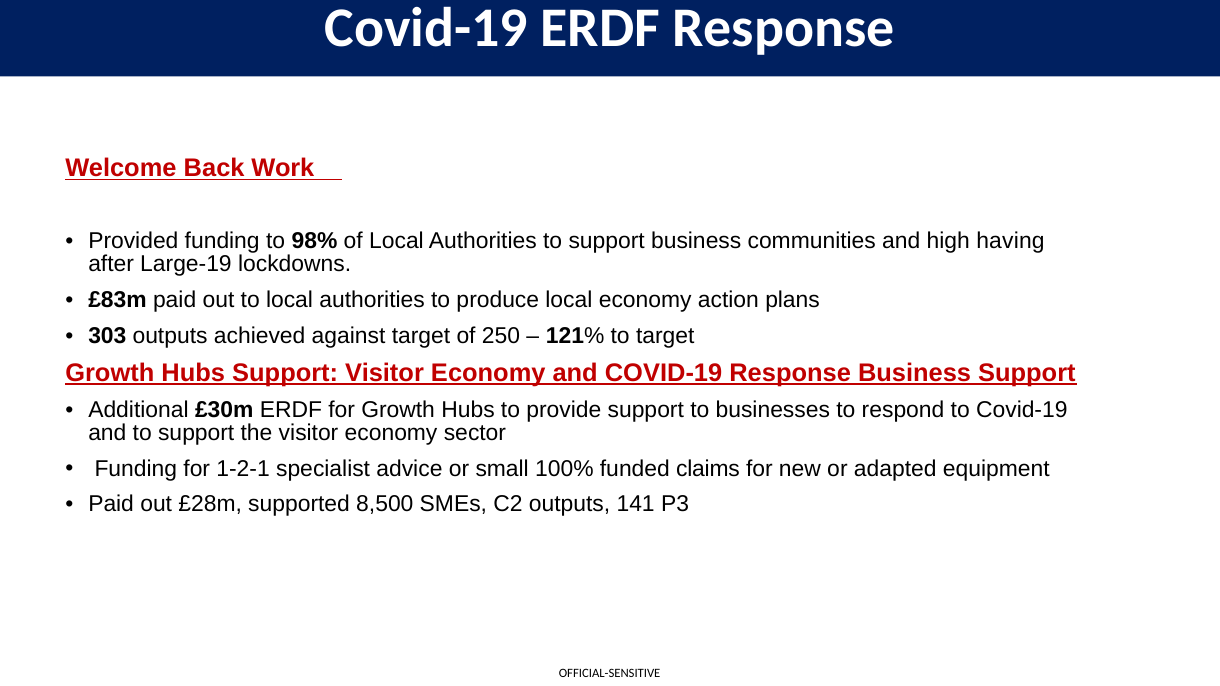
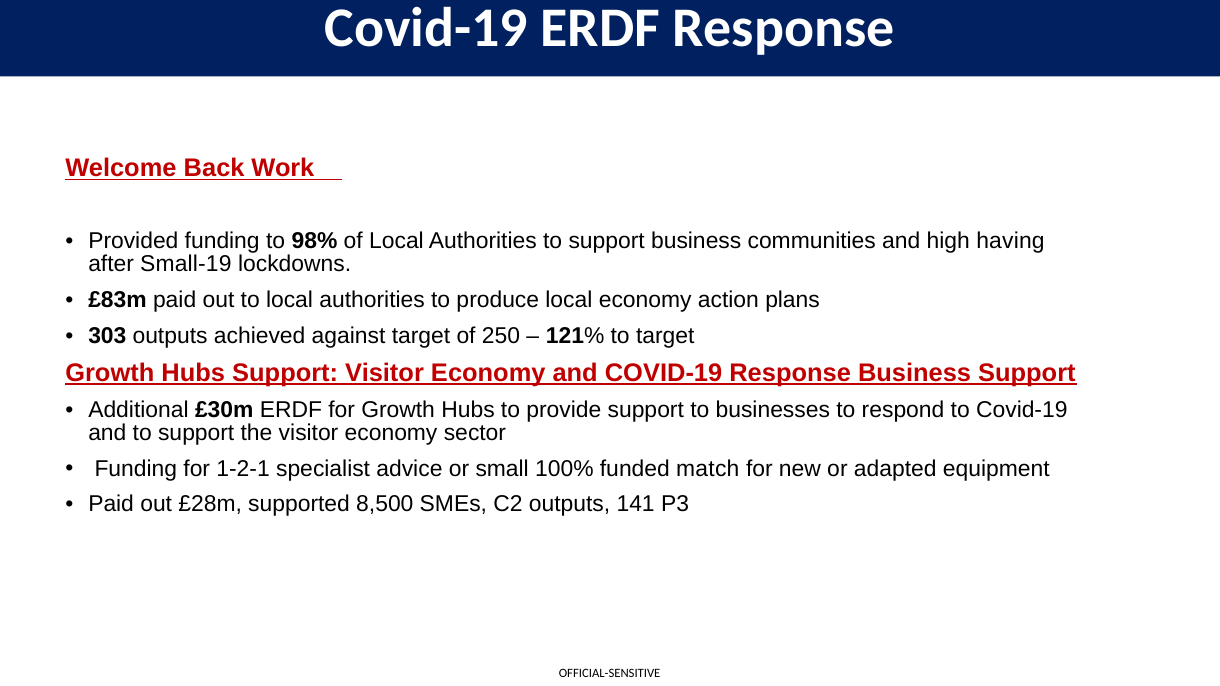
Large-19: Large-19 -> Small-19 (186, 264)
claims: claims -> match (708, 469)
